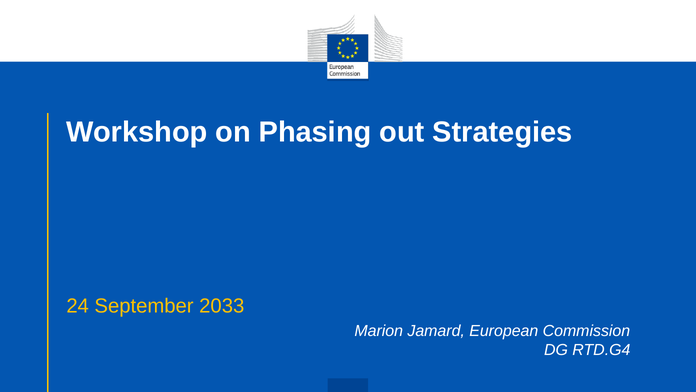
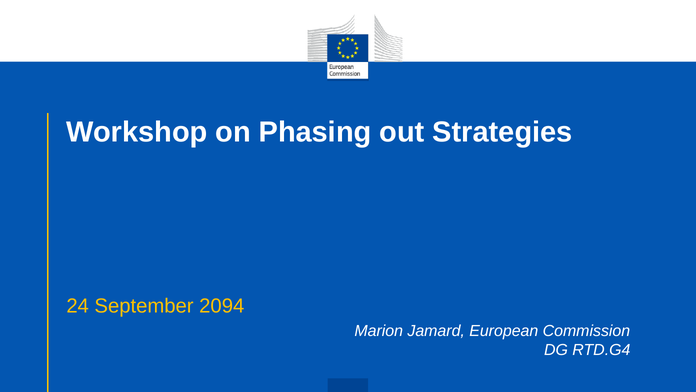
2033: 2033 -> 2094 (222, 306)
